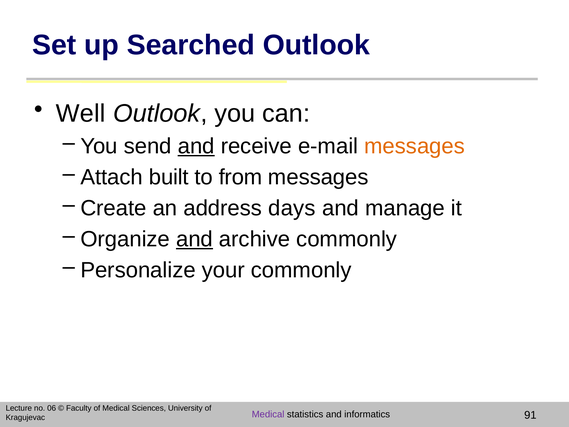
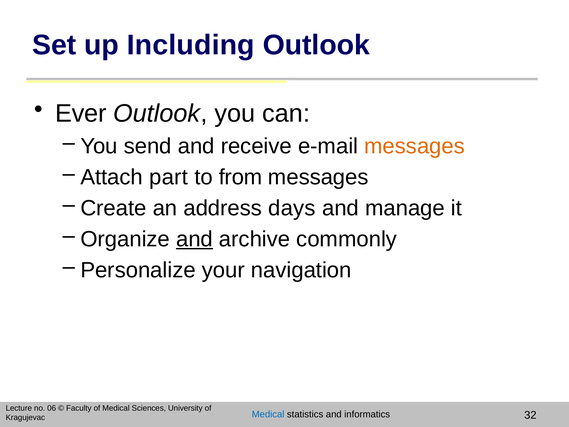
Searched: Searched -> Including (191, 45)
Well: Well -> Ever (81, 113)
and underline: present -> none (196, 146)
built: built -> part (169, 177)
your commonly: commonly -> navigation (301, 270)
Medical colour: purple -> blue (268, 414)
91: 91 -> 32 (530, 415)
